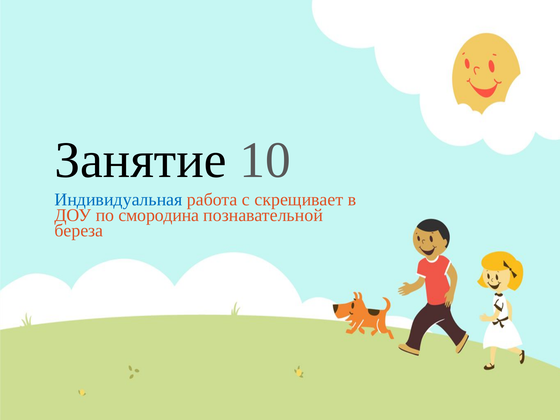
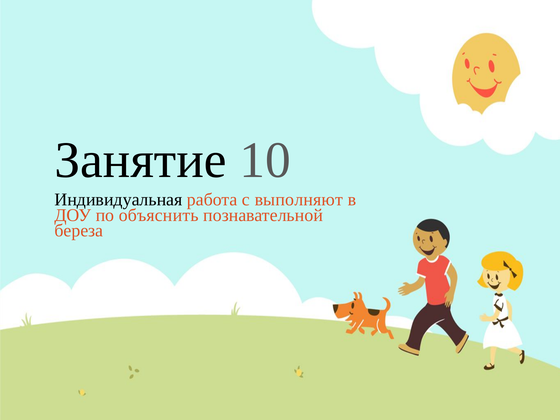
Индивидуальная colour: blue -> black (118, 200)
скрещивает: скрещивает -> выполняют (299, 200)
смородина: смородина -> объяснить (159, 215)
